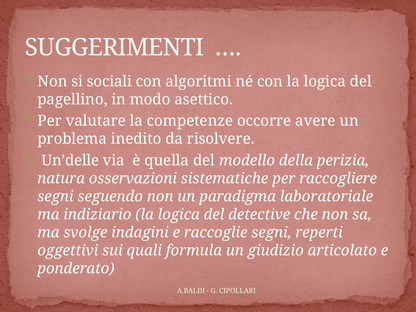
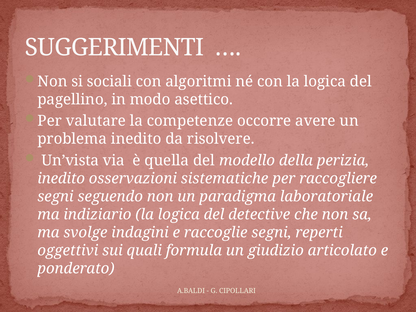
Un’delle: Un’delle -> Un’vista (70, 160)
natura: natura -> inedito (61, 178)
